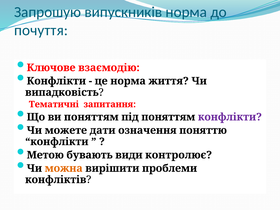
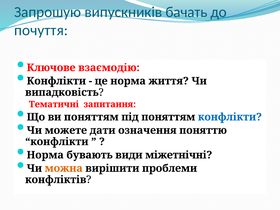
випускників норма: норма -> бачать (186, 12)
конфлікти colour: purple -> blue (230, 117)
Метою: Метою -> Норма (45, 155)
контролює: контролює -> міжетнічні (179, 155)
